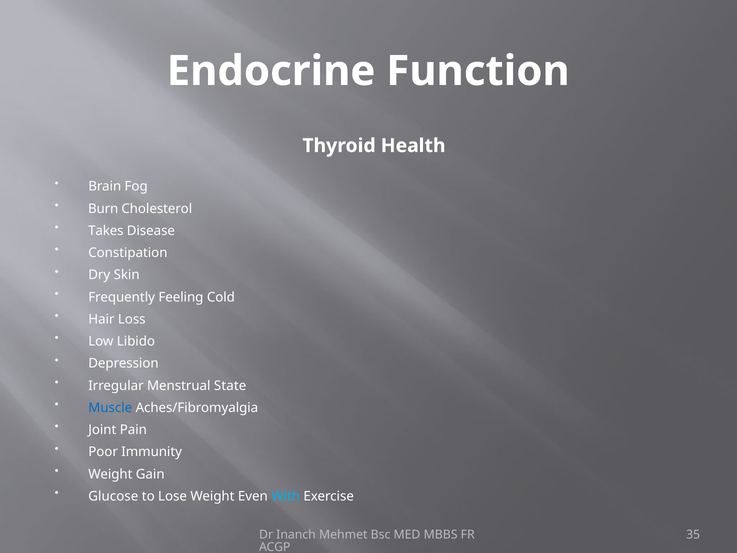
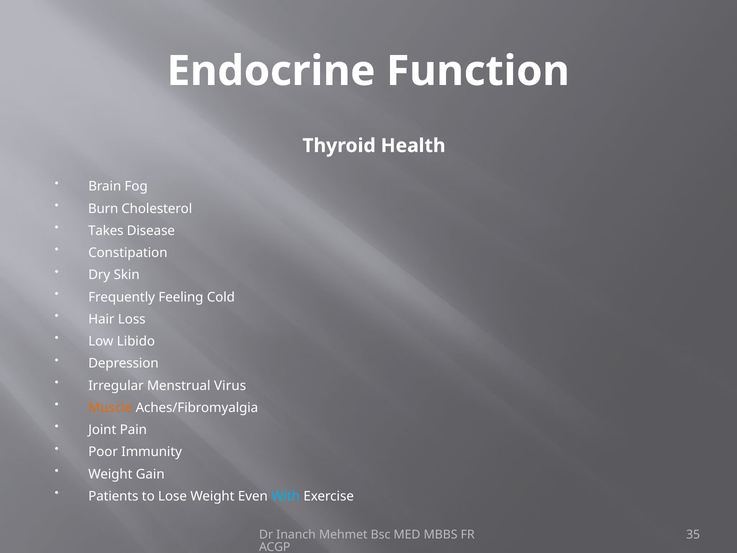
State: State -> Virus (230, 385)
Muscle colour: blue -> orange (110, 408)
Glucose: Glucose -> Patients (113, 496)
